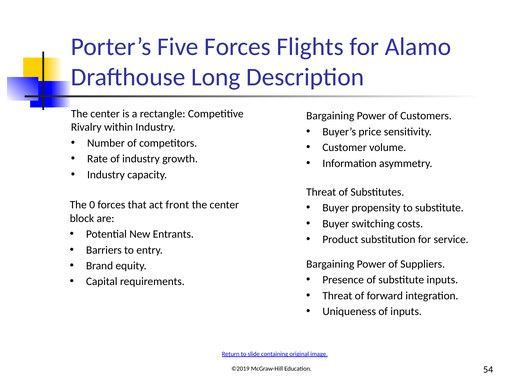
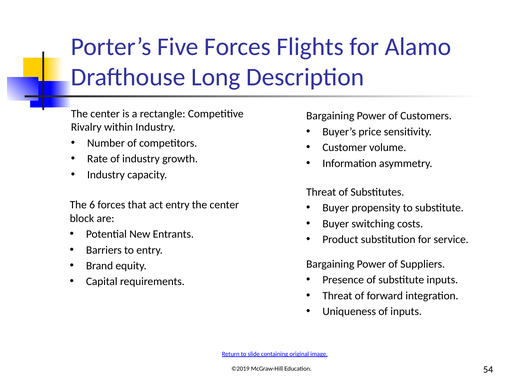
0: 0 -> 6 (92, 205)
act front: front -> entry (178, 205)
